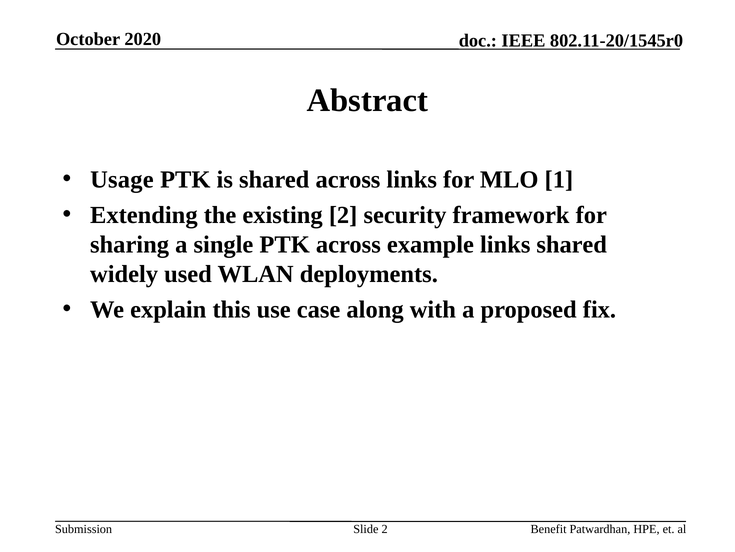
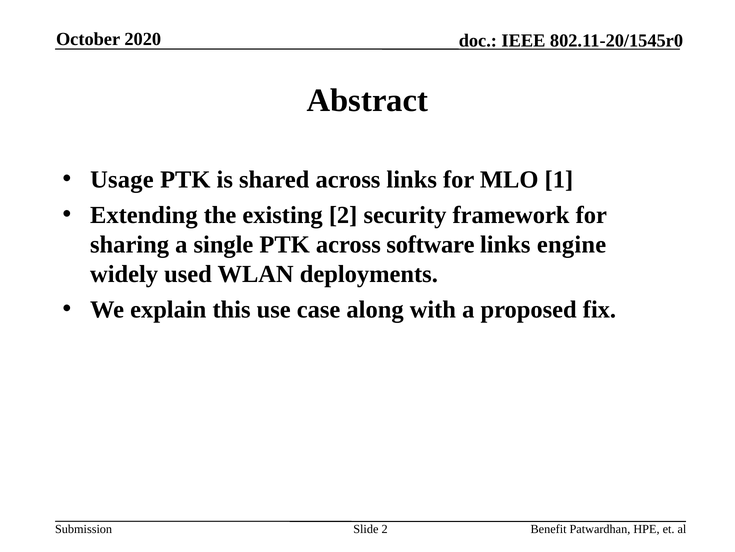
example: example -> software (431, 244)
links shared: shared -> engine (572, 244)
